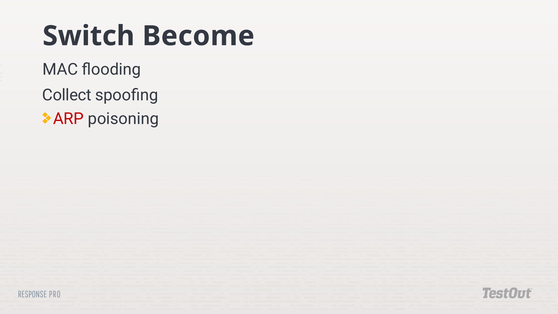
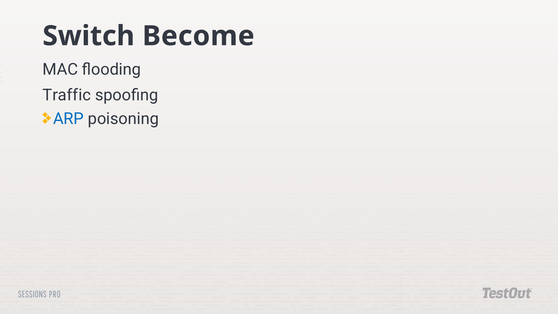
Collect: Collect -> Traffic (67, 95)
ARP colour: red -> blue (68, 119)
RESPONSE: RESPONSE -> SESSIONS (32, 294)
